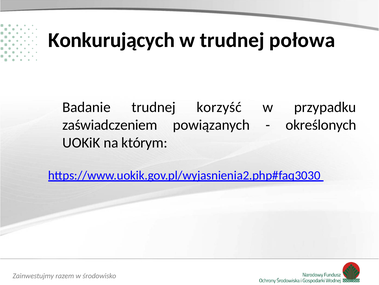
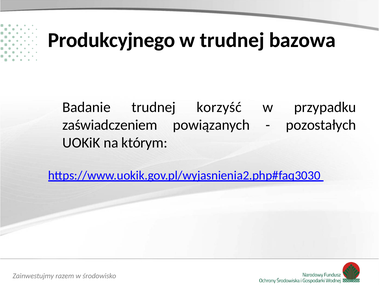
Konkurujących: Konkurujących -> Produkcyjnego (112, 40)
połowa: połowa -> bazowa (302, 40)
określonych: określonych -> pozostałych (321, 125)
